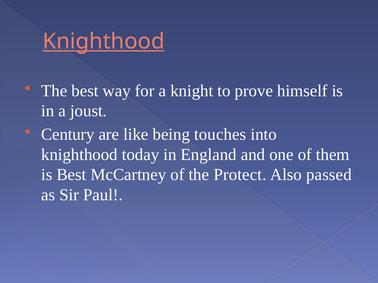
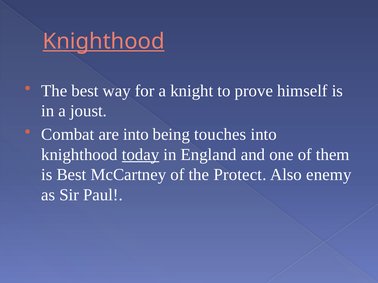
Century: Century -> Combat (68, 135)
are like: like -> into (136, 135)
today underline: none -> present (141, 155)
passed: passed -> enemy (329, 175)
